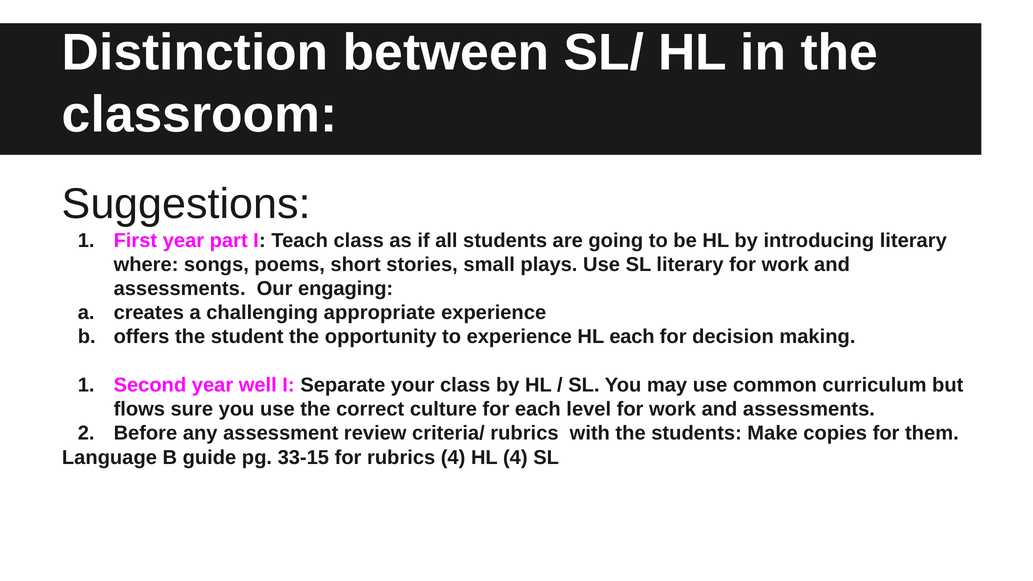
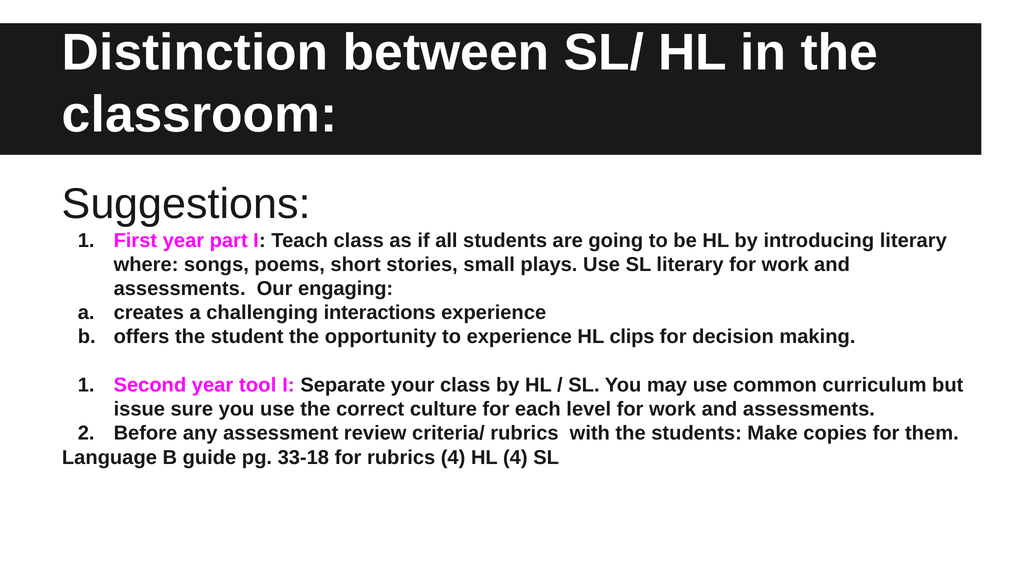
appropriate: appropriate -> interactions (380, 313)
HL each: each -> clips (632, 337)
well: well -> tool (258, 385)
flows: flows -> issue (139, 409)
33-15: 33-15 -> 33-18 (303, 457)
